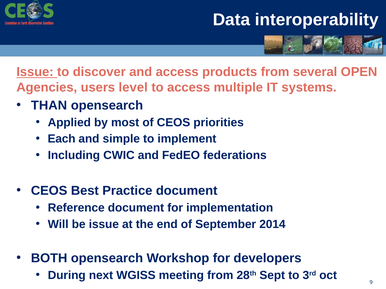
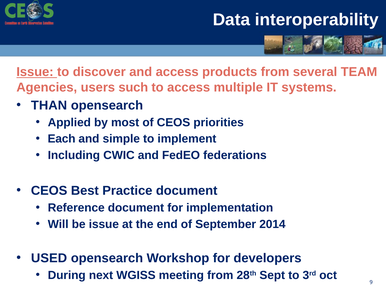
OPEN: OPEN -> TEAM (359, 72)
level: level -> such (133, 88)
BOTH: BOTH -> USED (49, 259)
